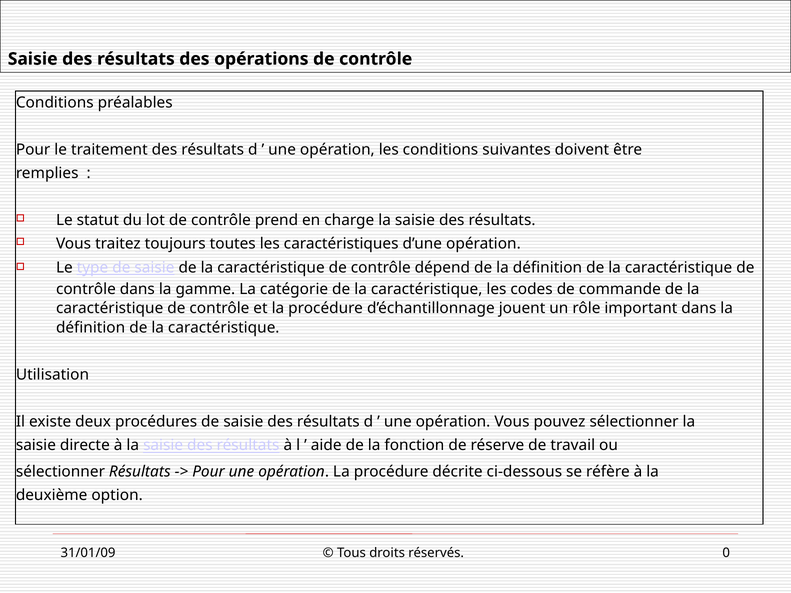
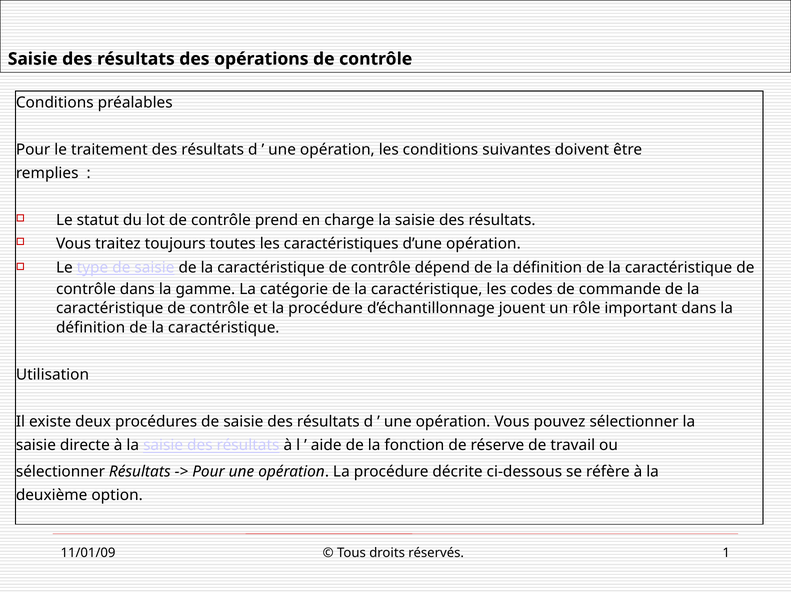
31/01/09: 31/01/09 -> 11/01/09 (88, 553)
0: 0 -> 1 (726, 553)
